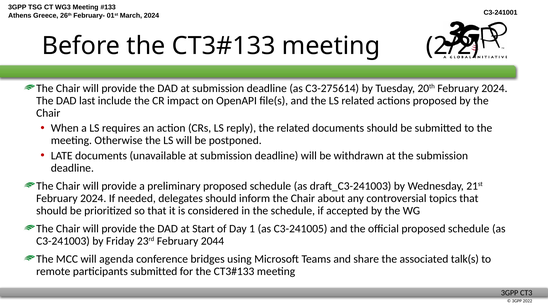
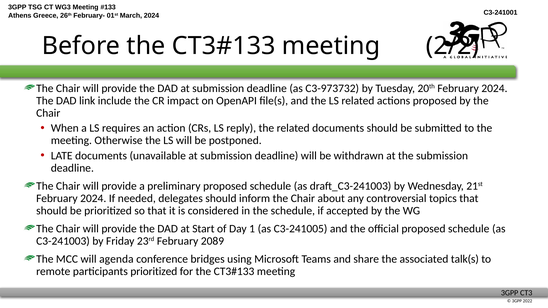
C3-275614: C3-275614 -> C3-973732 (332, 88)
last: last -> link (87, 101)
2044: 2044 -> 2089 (212, 241)
participants submitted: submitted -> prioritized (154, 271)
